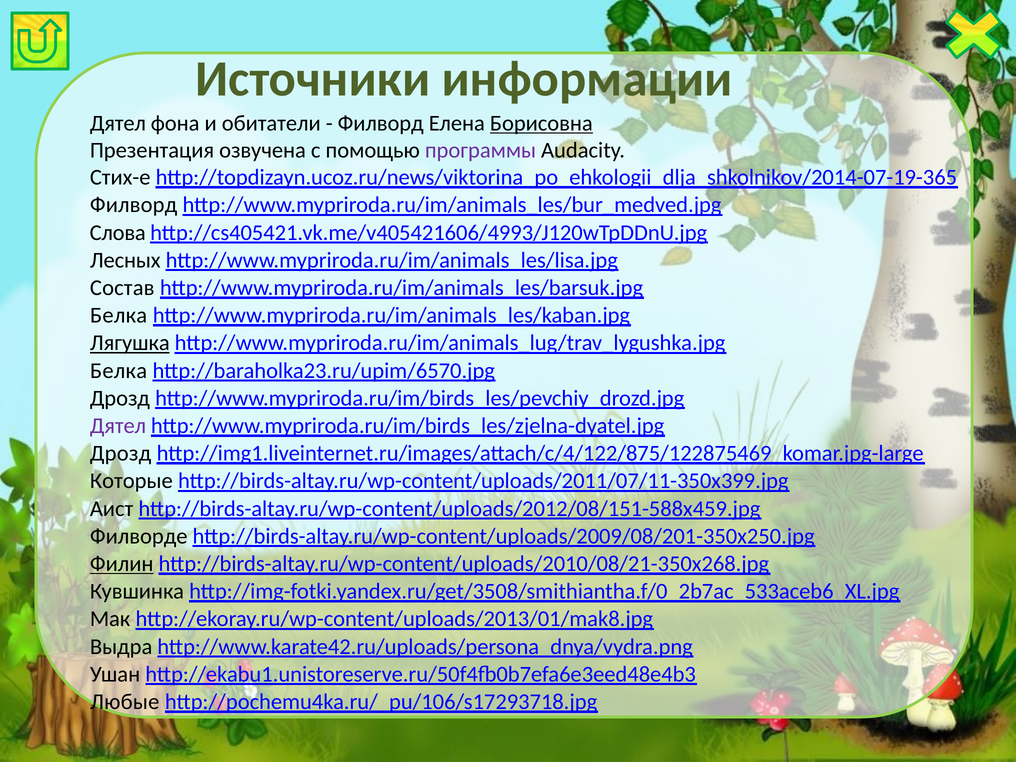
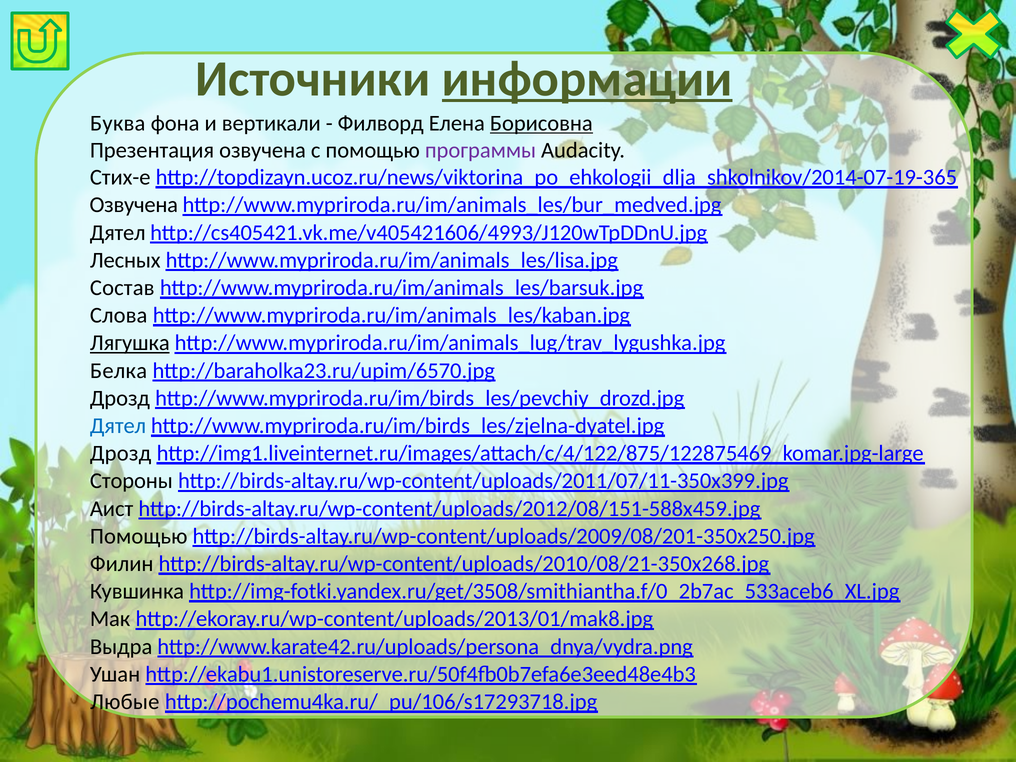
информации underline: none -> present (587, 79)
Дятел: Дятел -> Буква (118, 123)
обитатели: обитатели -> вертикали (271, 123)
Филворд: Филворд -> Озвучена (134, 205)
Слова: Слова -> Дятел (118, 233)
Белка: Белка -> Слова (119, 315)
Дятел colour: purple -> blue (118, 426)
Которые: Которые -> Стороны (131, 481)
Филворде: Филворде -> Помощью (139, 536)
Филин underline: present -> none (122, 564)
